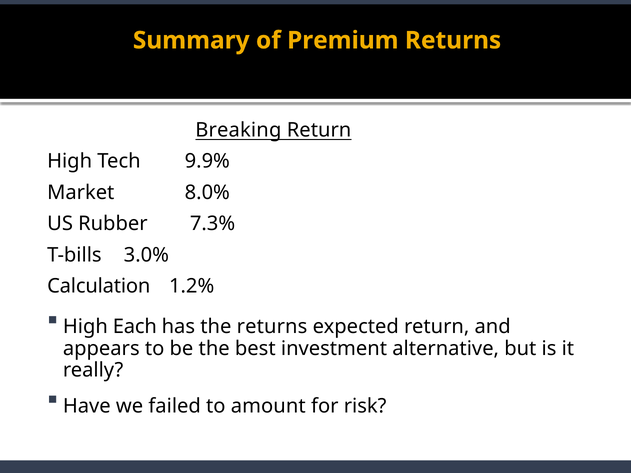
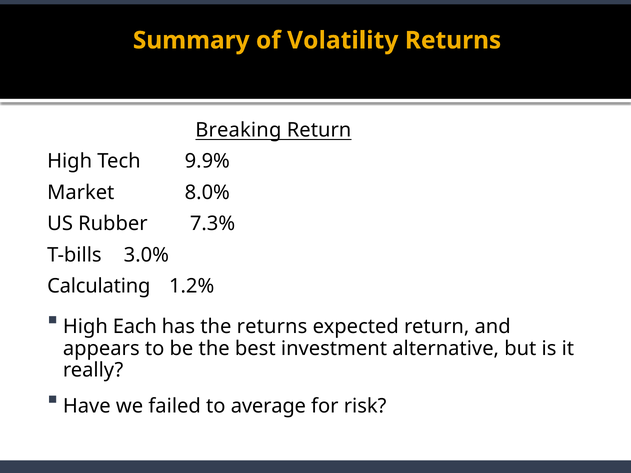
Premium: Premium -> Volatility (343, 40)
Calculation: Calculation -> Calculating (99, 286)
amount: amount -> average (268, 406)
